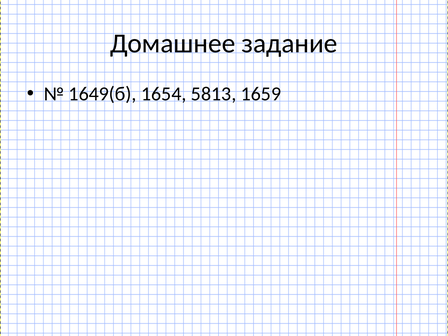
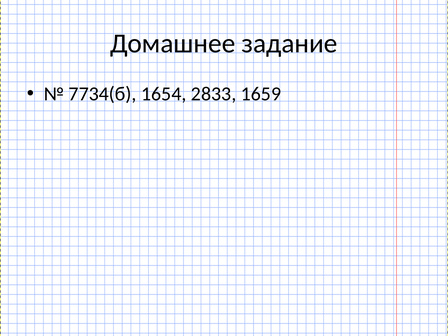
1649(б: 1649(б -> 7734(б (103, 94)
5813: 5813 -> 2833 (214, 94)
